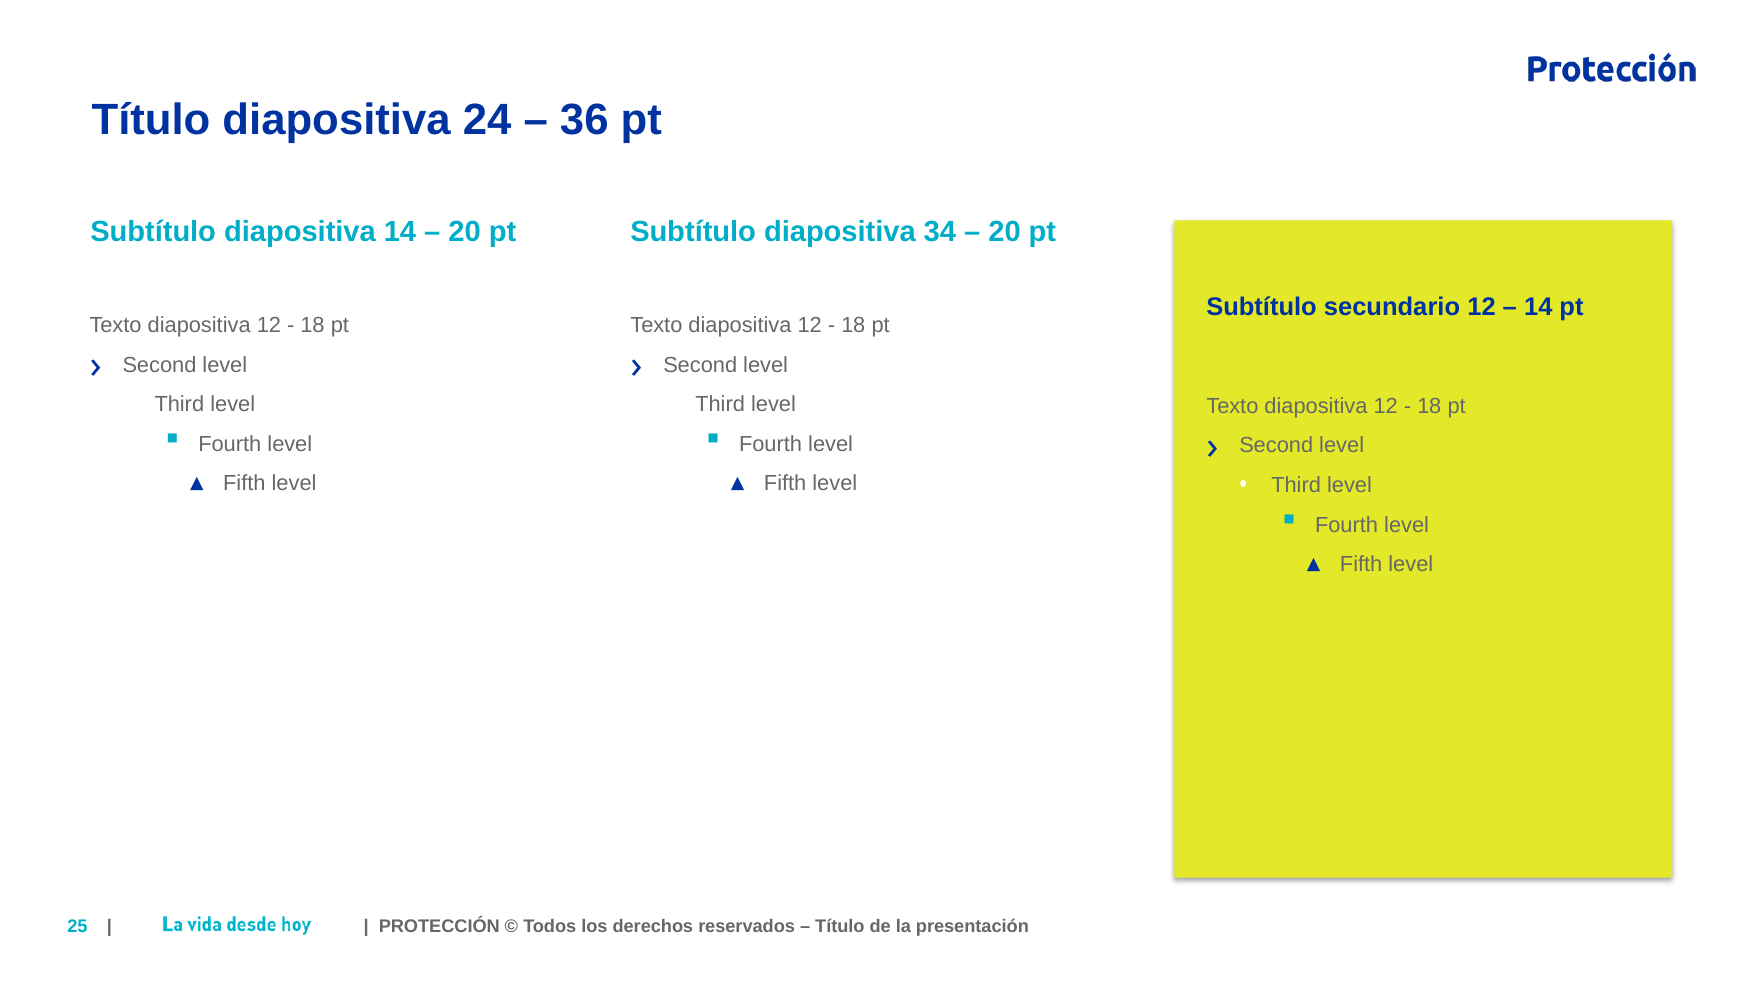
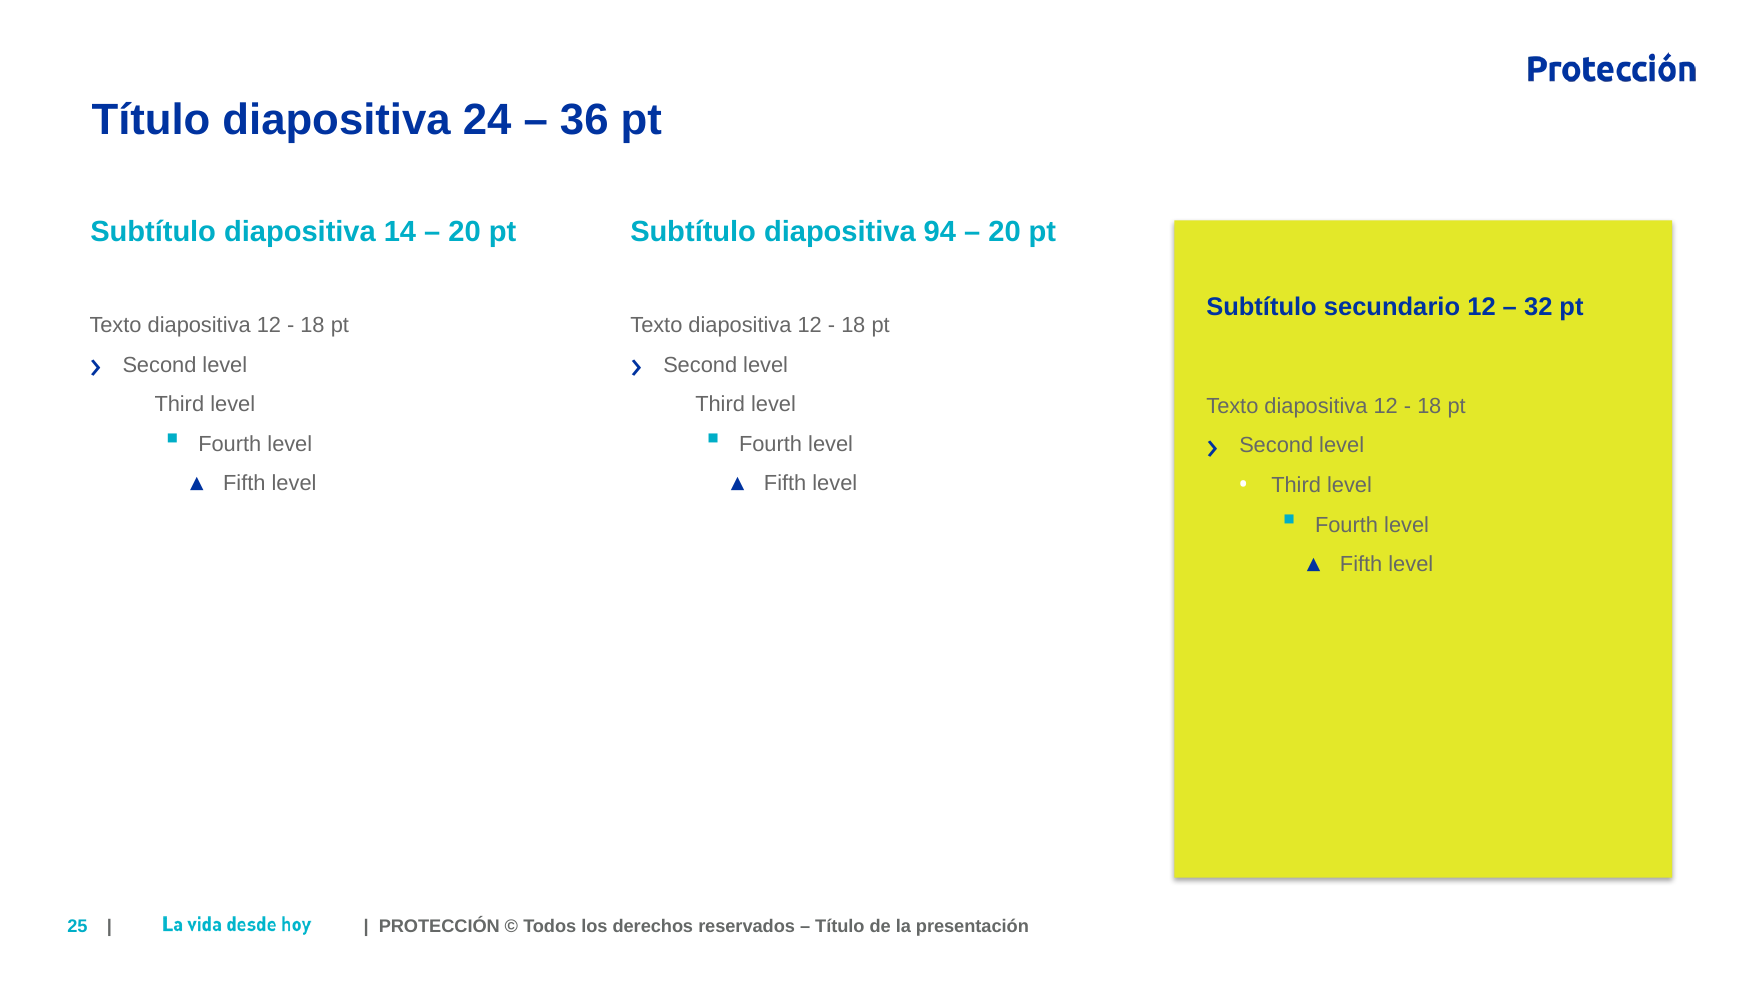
34: 34 -> 94 (940, 231)
14: 14 -> 32 (1538, 307)
